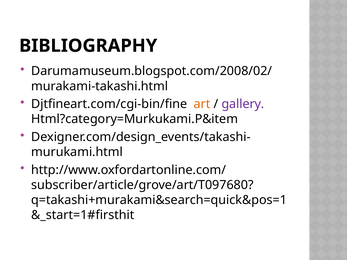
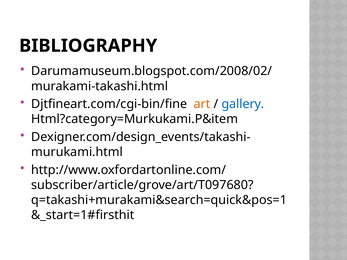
gallery colour: purple -> blue (243, 104)
